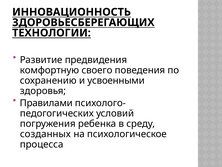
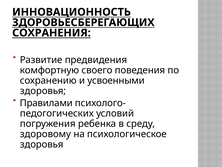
ТЕХНОЛОГИИ: ТЕХНОЛОГИИ -> СОХРАНЕНИЯ (51, 33)
созданных: созданных -> здоровому (45, 134)
процесса: процесса -> здоровья (42, 144)
